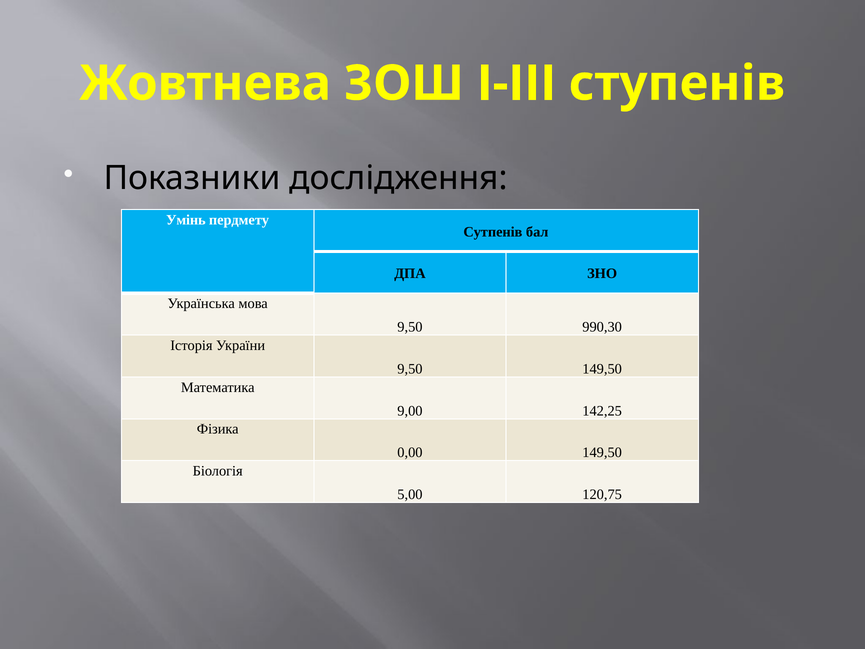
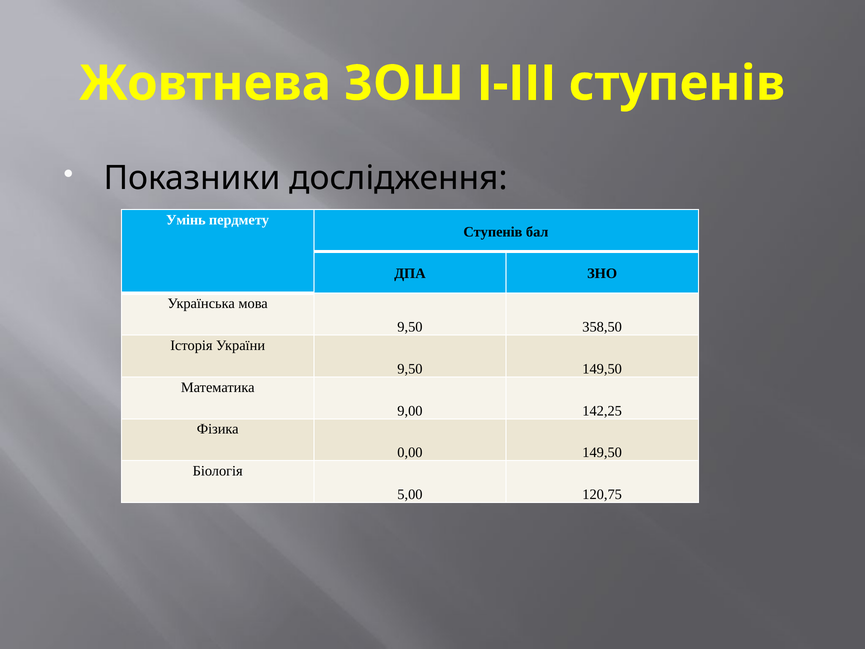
Сутпенів: Сутпенів -> Ступенів (493, 232)
990,30: 990,30 -> 358,50 (602, 327)
